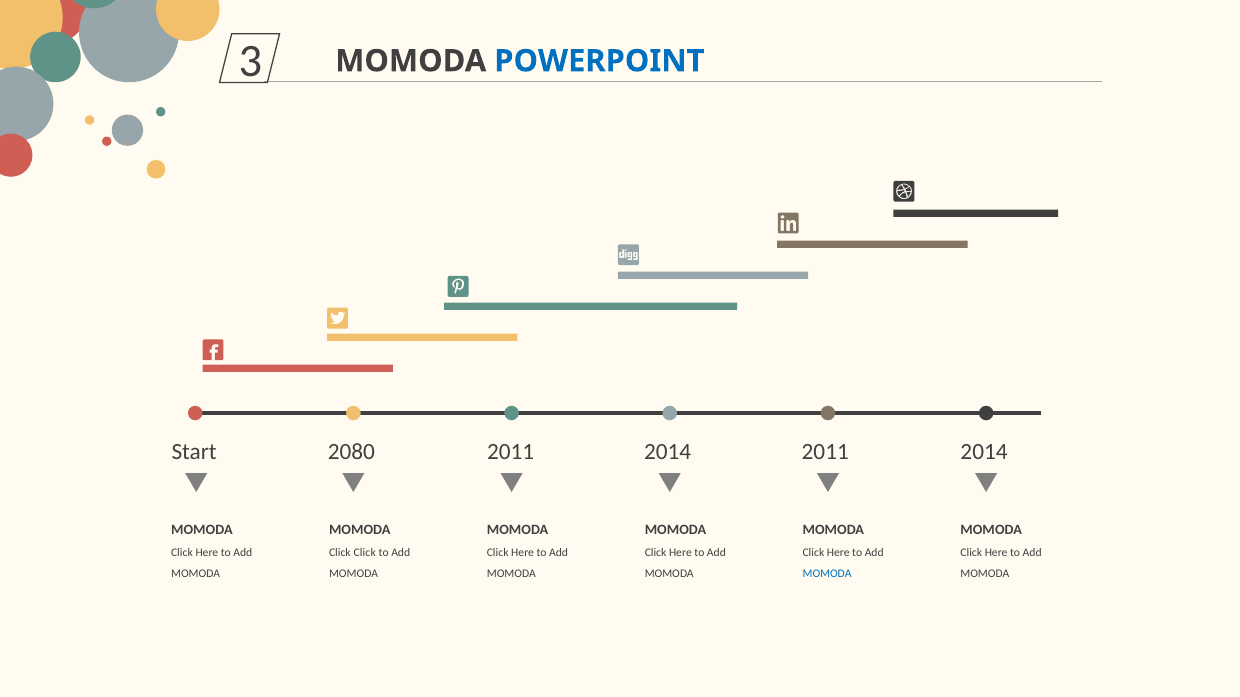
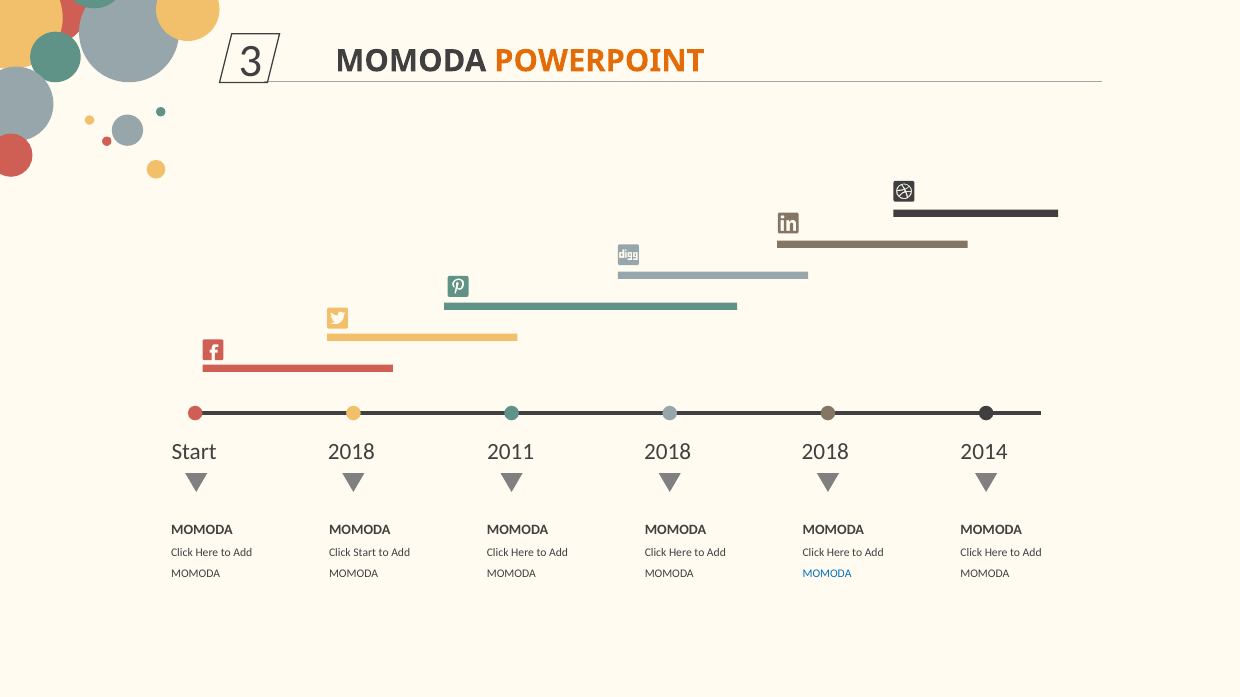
POWERPOINT colour: blue -> orange (599, 61)
2080: 2080 -> 2018 (351, 453)
2011 2014: 2014 -> 2018 (668, 453)
2011: 2011 -> 2018 (825, 453)
Click Click: Click -> Start (365, 553)
